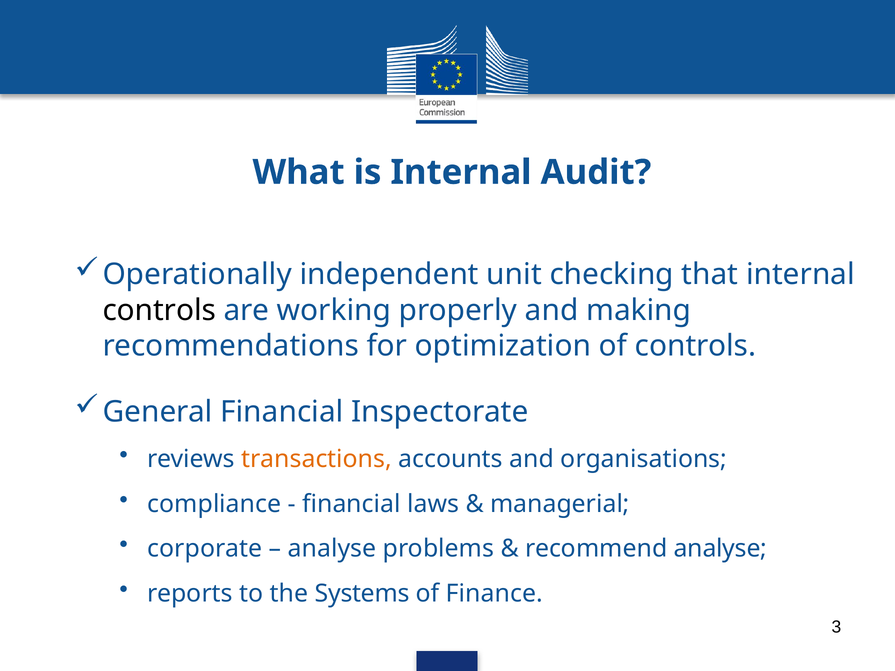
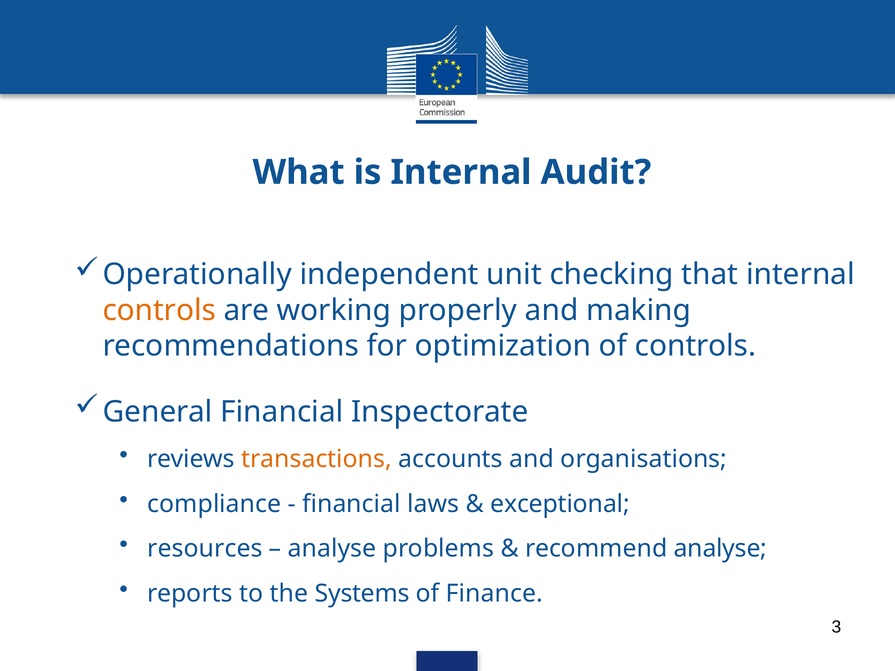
controls colour: black -> orange (159, 310)
managerial: managerial -> exceptional (560, 504)
corporate: corporate -> resources (205, 549)
